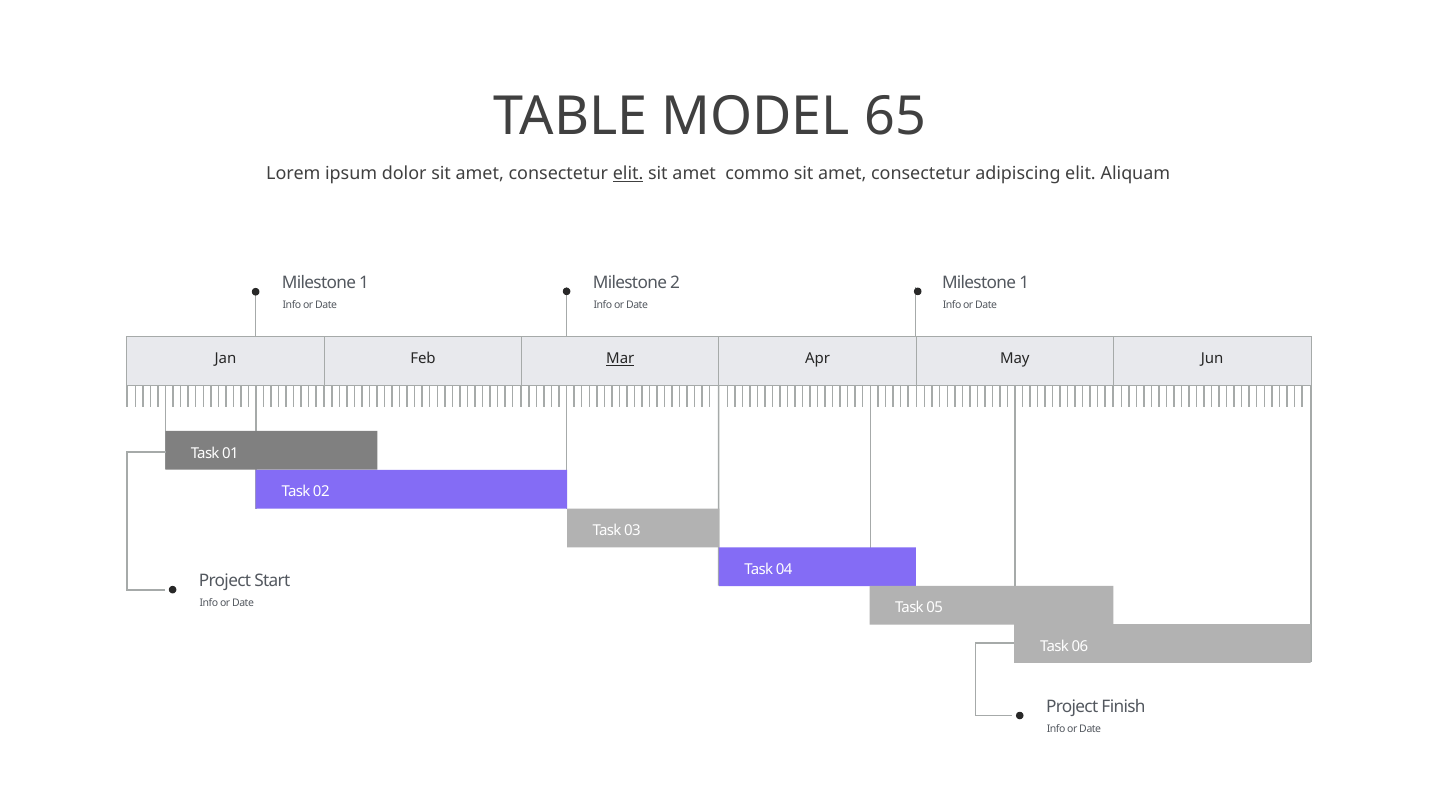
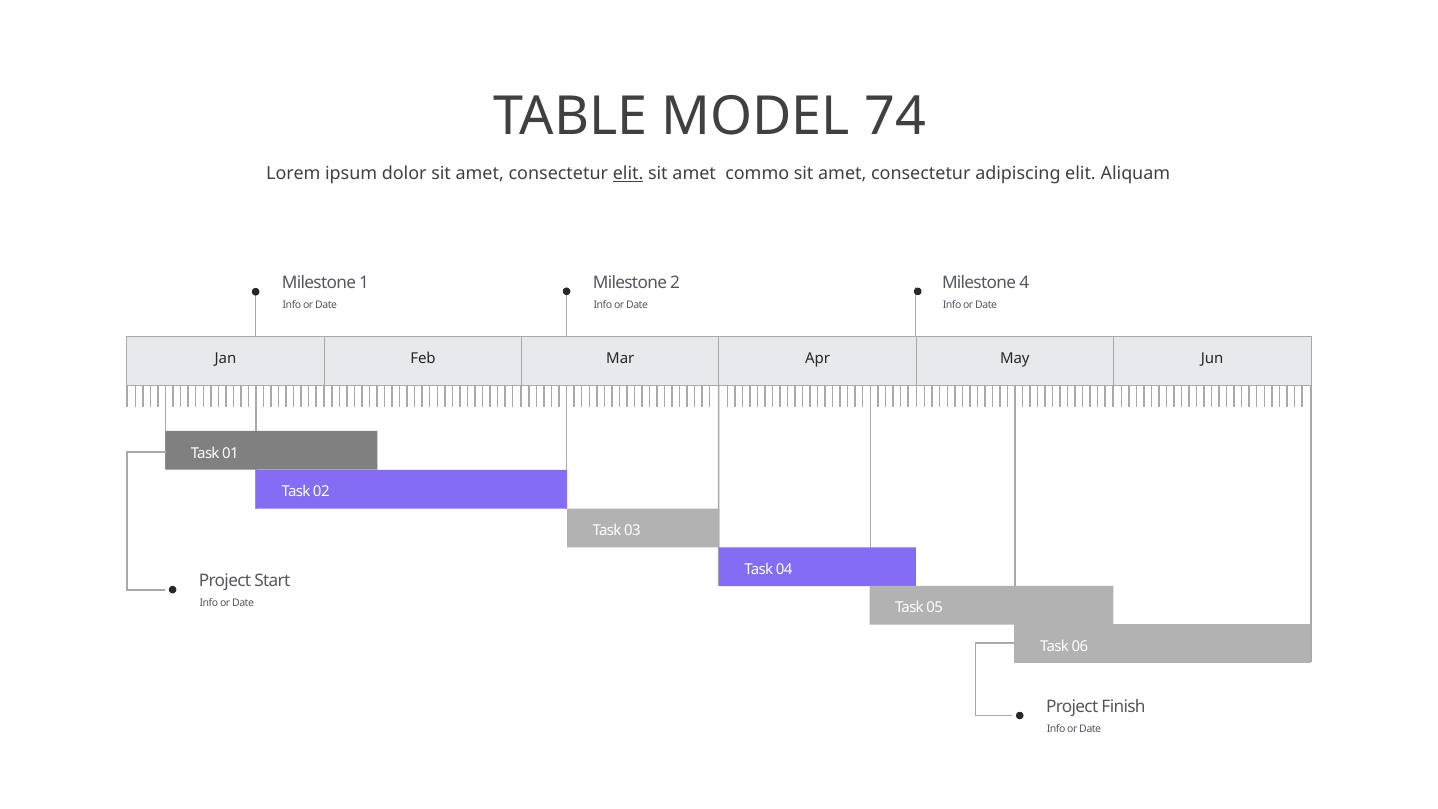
65: 65 -> 74 (895, 116)
1: 1 -> 4 (1024, 282)
Mar underline: present -> none (620, 359)
